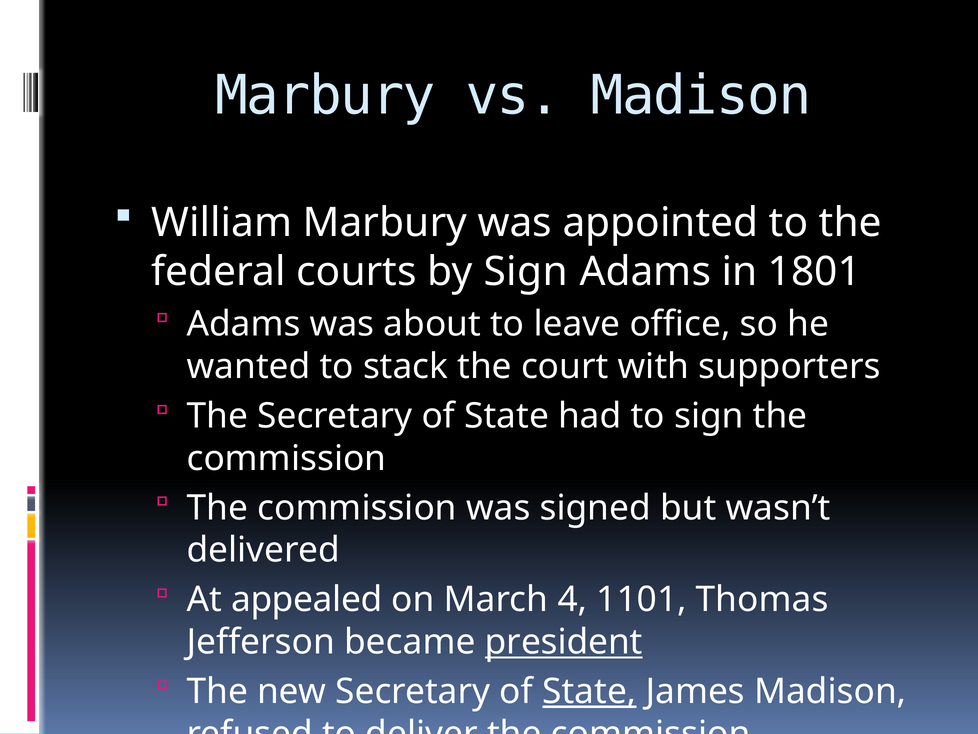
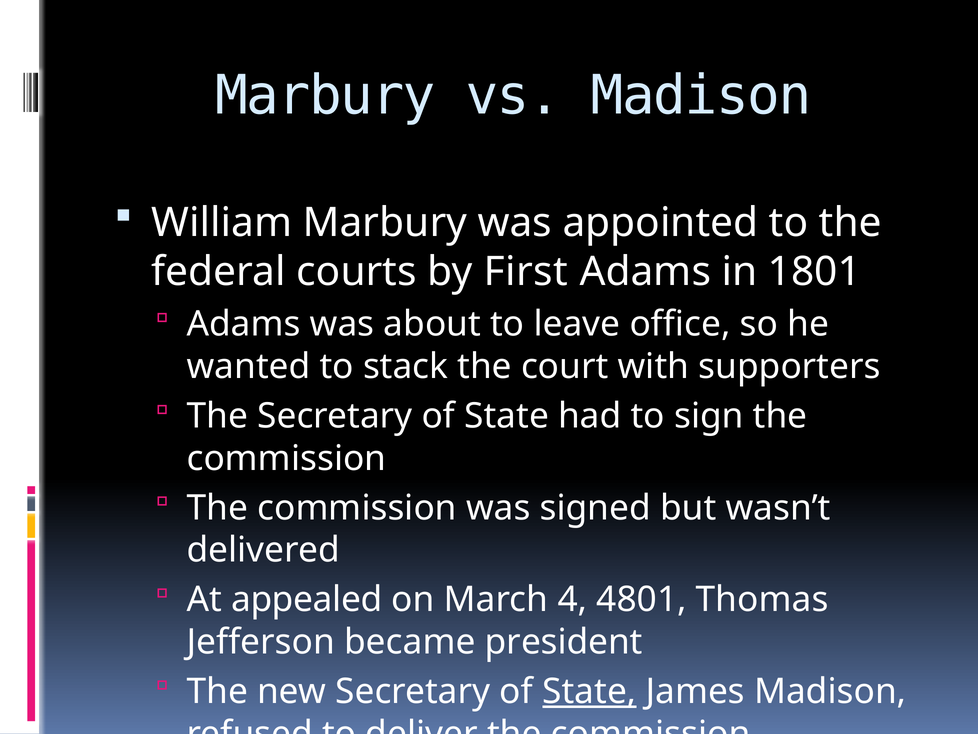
by Sign: Sign -> First (526, 272)
1101: 1101 -> 4801 (642, 599)
president underline: present -> none (564, 642)
